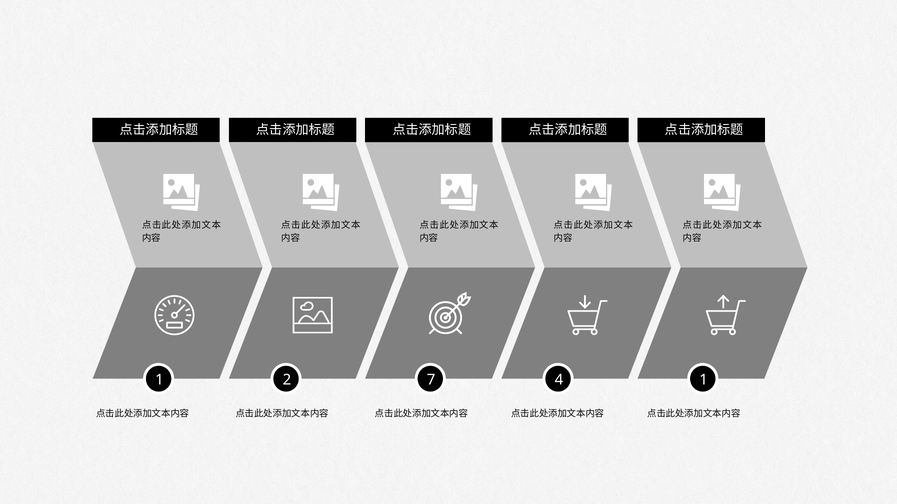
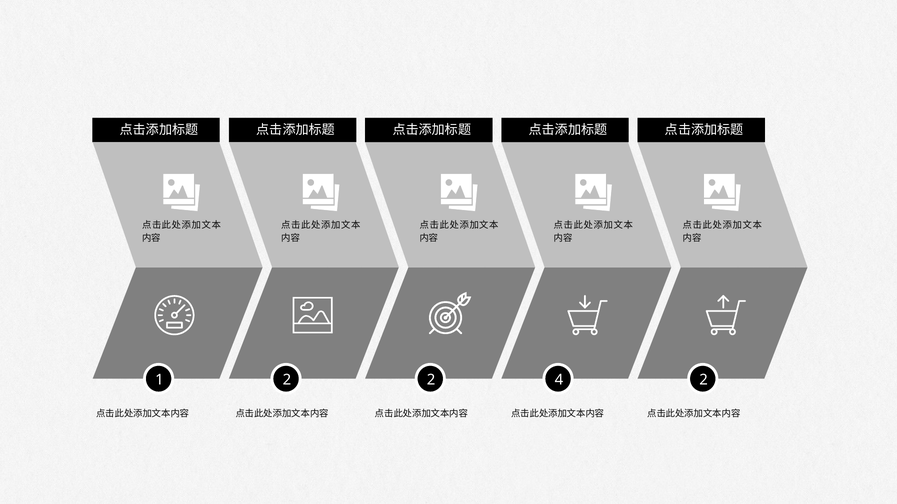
2 7: 7 -> 2 (431, 380)
4 1: 1 -> 2 (704, 380)
